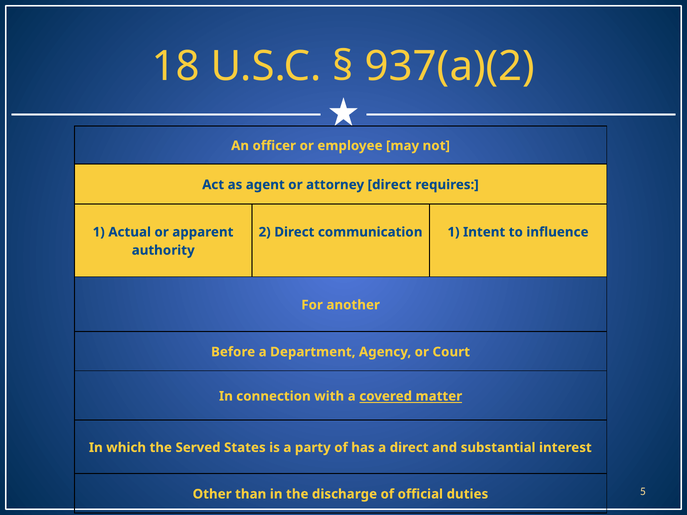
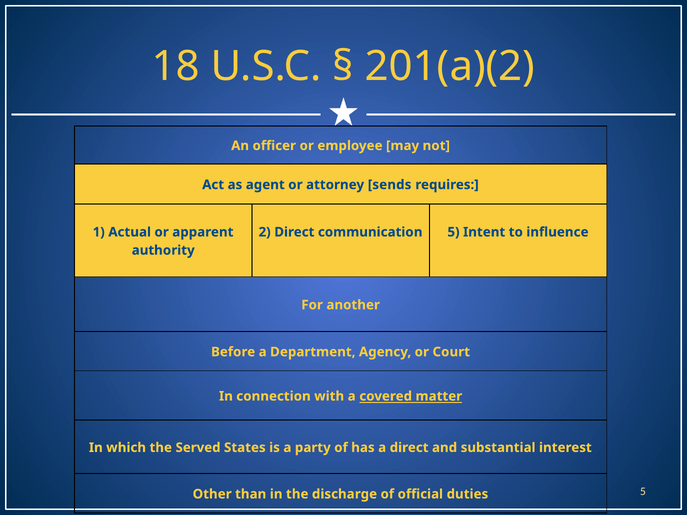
937(a)(2: 937(a)(2 -> 201(a)(2 (450, 67)
attorney direct: direct -> sends (390, 185)
communication 1: 1 -> 5 (454, 232)
